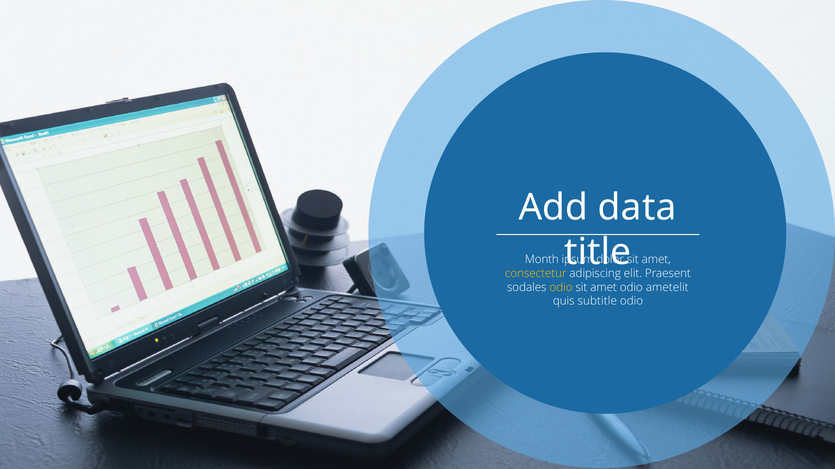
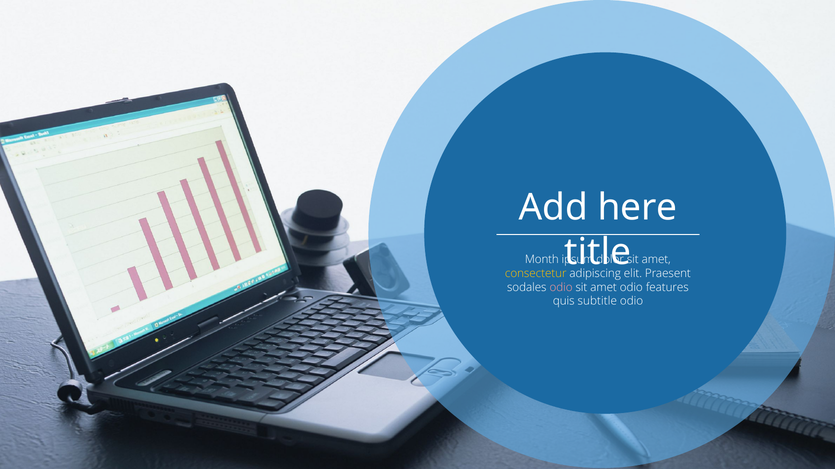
data: data -> here (638, 208)
odio colour: yellow -> pink (561, 288)
ametelit: ametelit -> features (667, 288)
